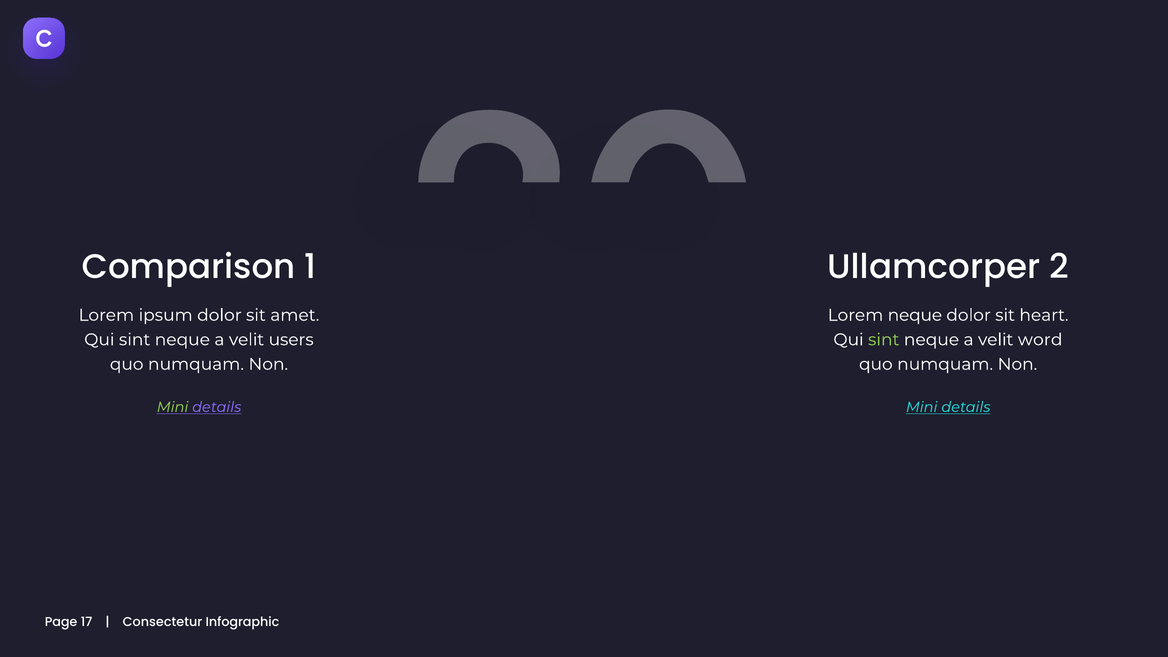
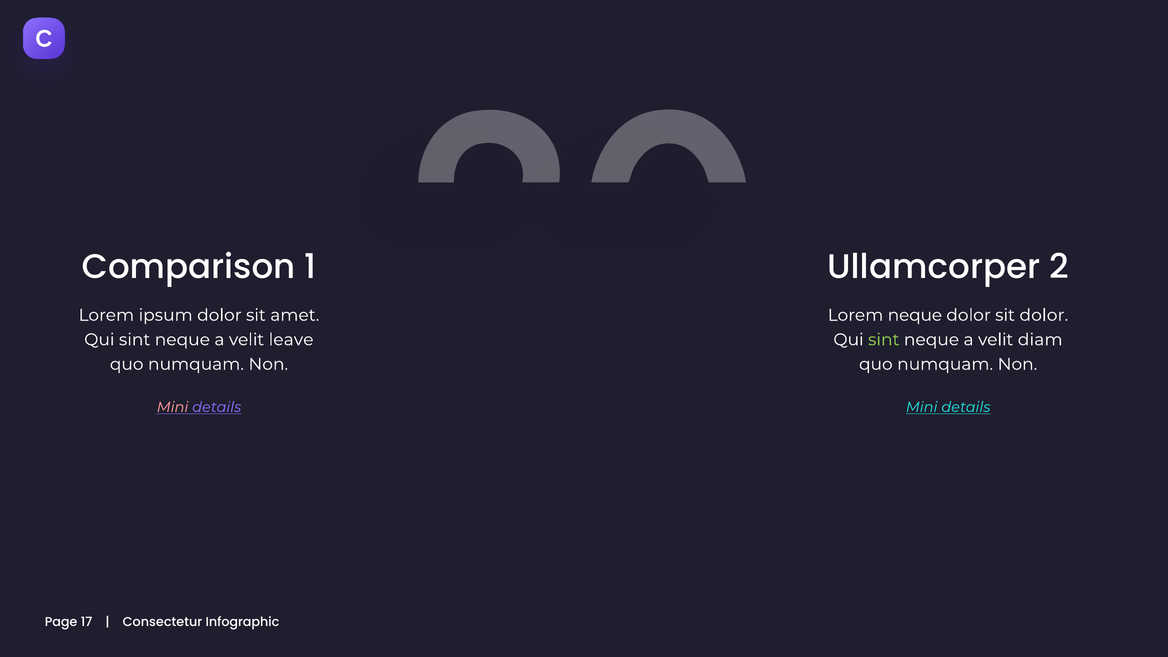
sit heart: heart -> dolor (1044, 315)
users: users -> leave (291, 340)
word: word -> diam (1040, 340)
Mini colour: light green -> pink (173, 407)
